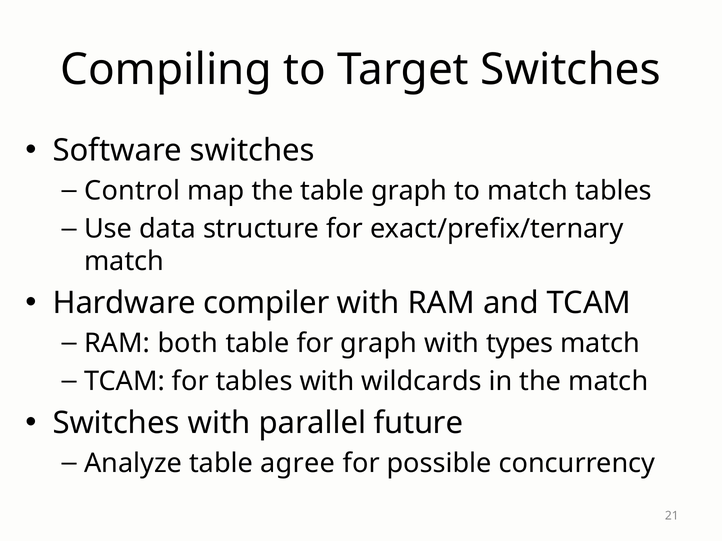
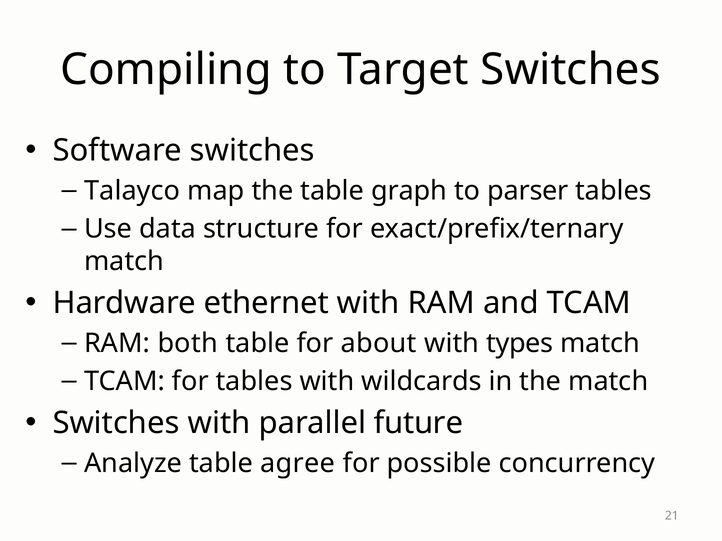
Control: Control -> Talayco (132, 191)
to match: match -> parser (528, 191)
compiler: compiler -> ethernet (266, 303)
for graph: graph -> about (379, 344)
